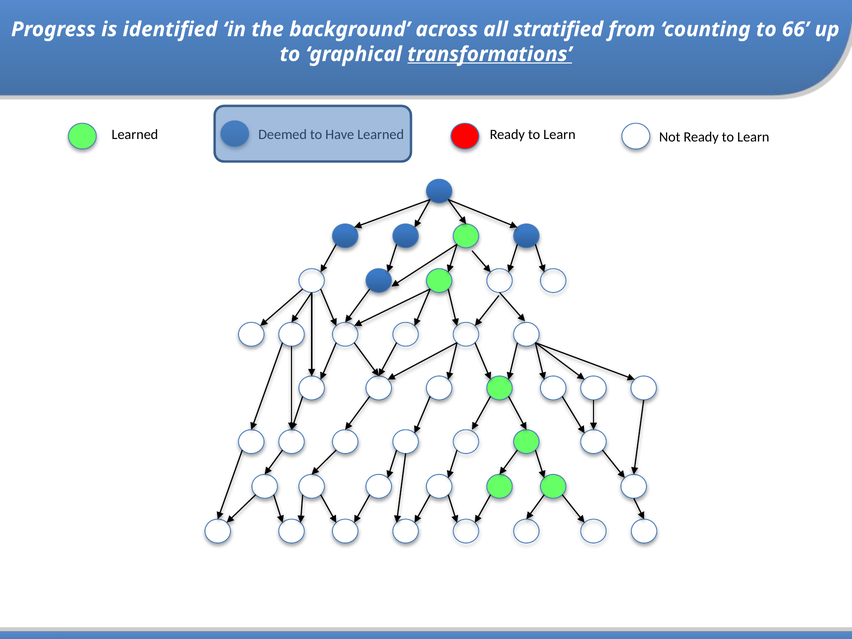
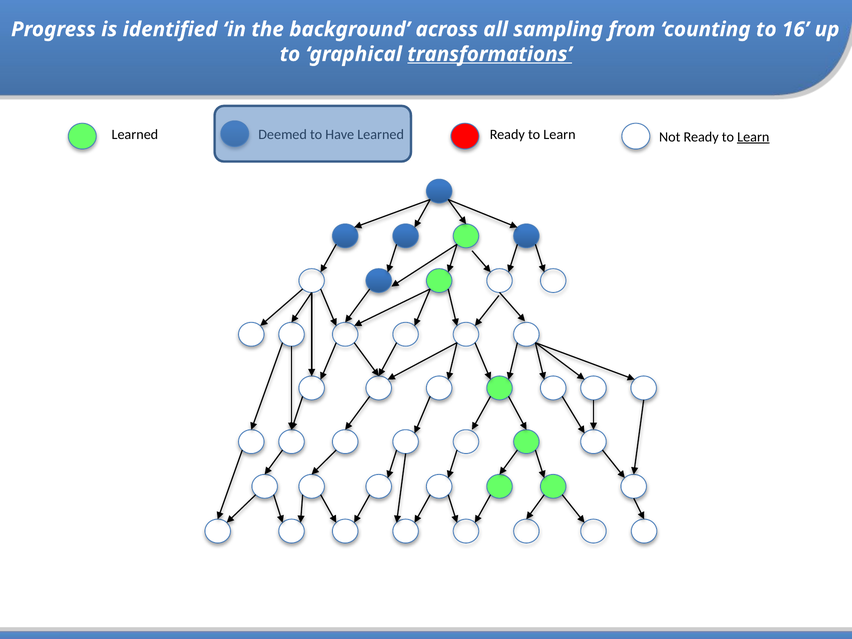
stratified: stratified -> sampling (558, 29)
66: 66 -> 16 (796, 29)
Learn underline: none -> present (753, 137)
